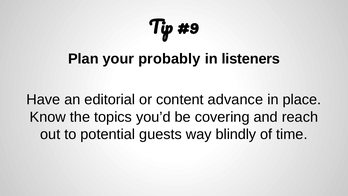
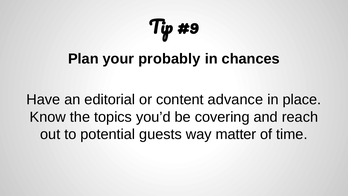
listeners: listeners -> chances (251, 59)
blindly: blindly -> matter (236, 134)
